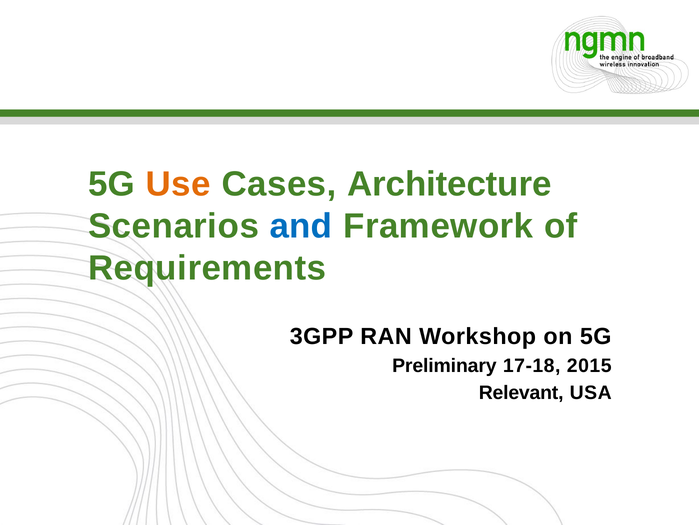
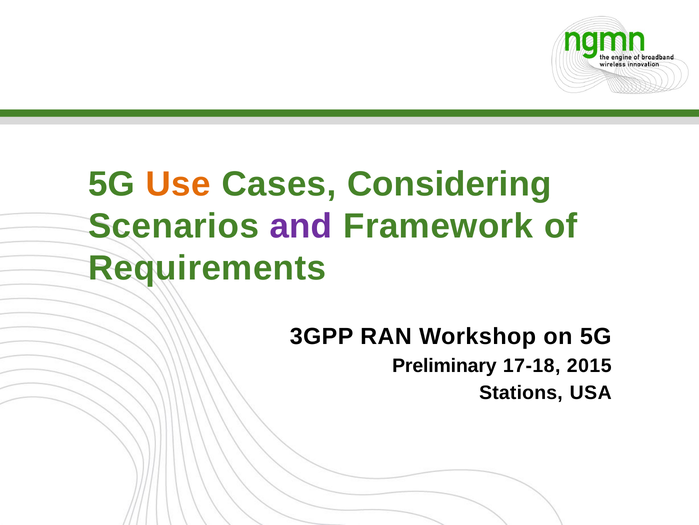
Architecture: Architecture -> Considering (449, 184)
and colour: blue -> purple (301, 226)
Relevant: Relevant -> Stations (521, 392)
